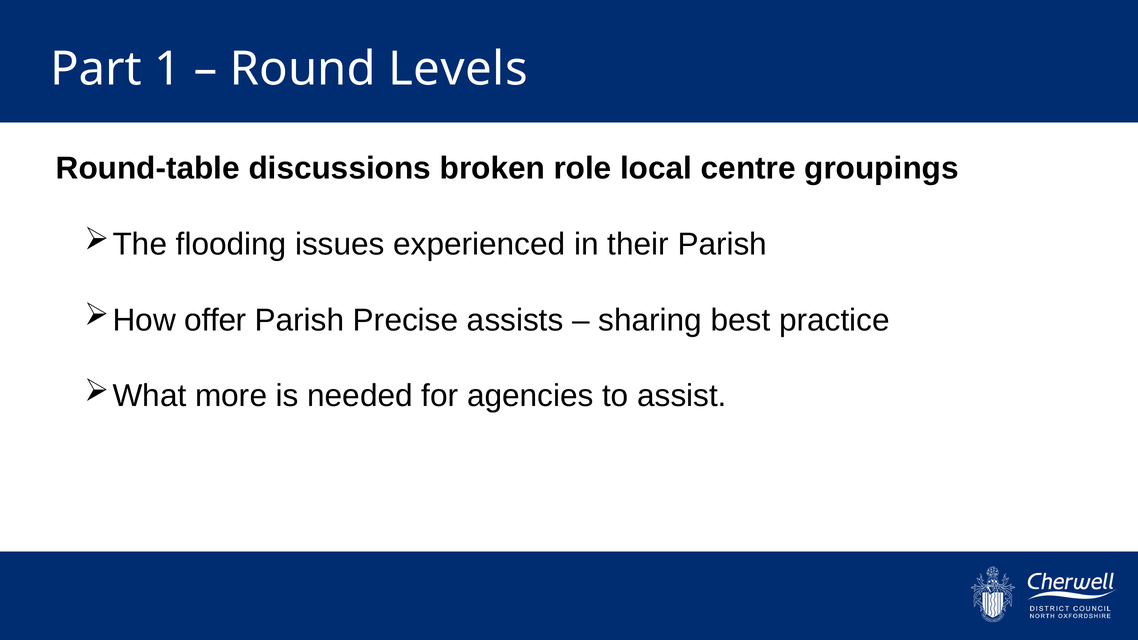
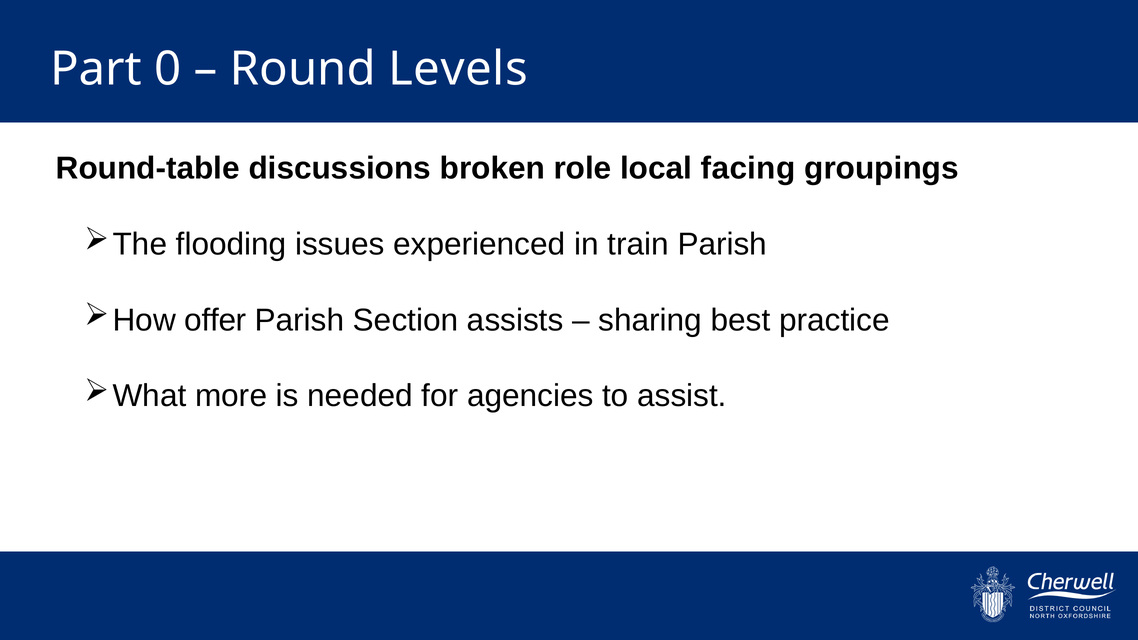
1: 1 -> 0 (168, 69)
centre: centre -> facing (748, 169)
their: their -> train (638, 244)
Precise: Precise -> Section (406, 320)
